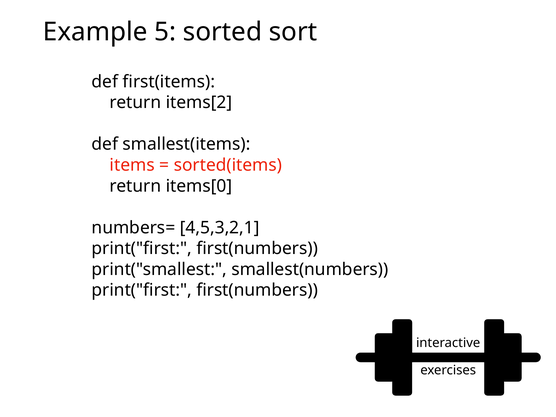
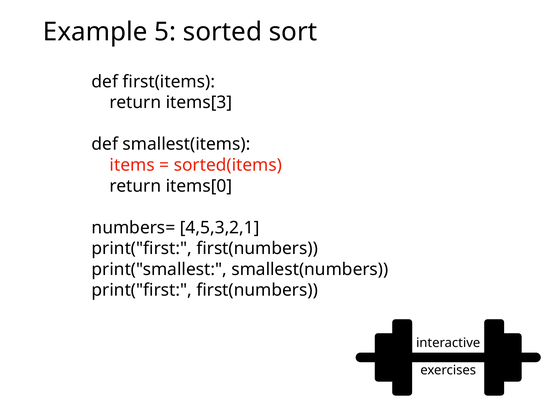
items[2: items[2 -> items[3 (199, 103)
